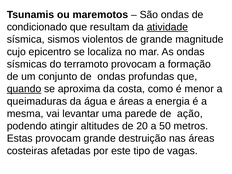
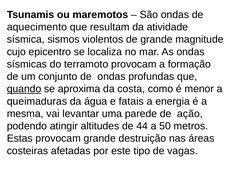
condicionado: condicionado -> aquecimento (37, 27)
atividade underline: present -> none (167, 27)
e áreas: áreas -> fatais (131, 101)
20: 20 -> 44 (142, 126)
